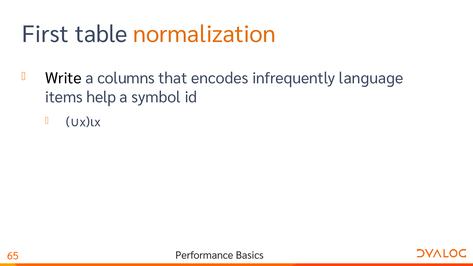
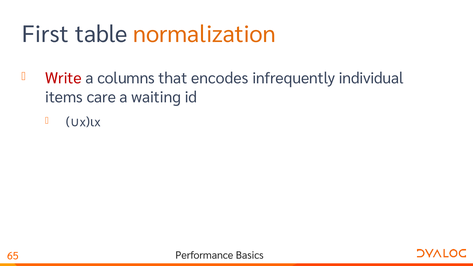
Write colour: black -> red (63, 78)
language: language -> individual (371, 78)
help: help -> care (101, 97)
symbol: symbol -> waiting (156, 97)
